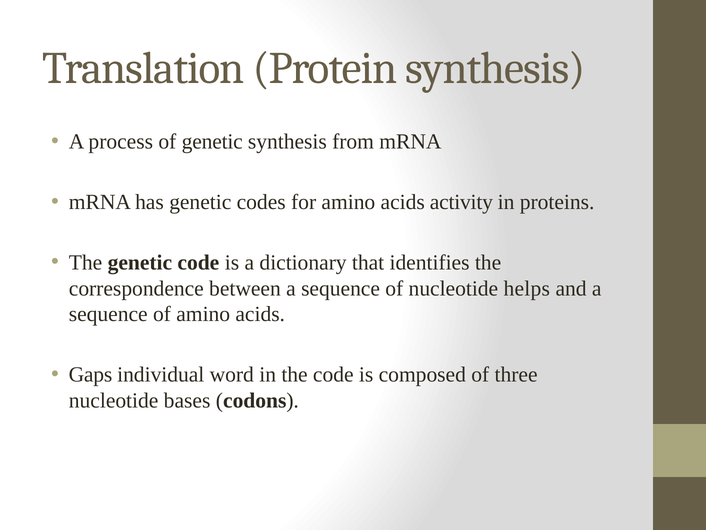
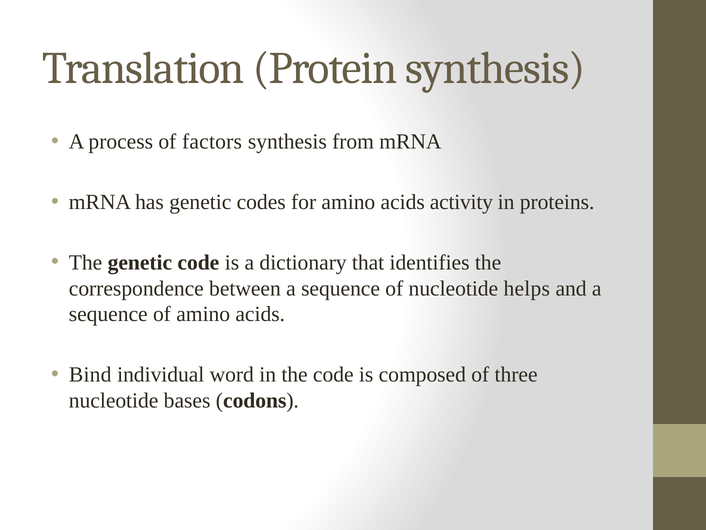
of genetic: genetic -> factors (212, 142)
Gaps: Gaps -> Bind (90, 374)
